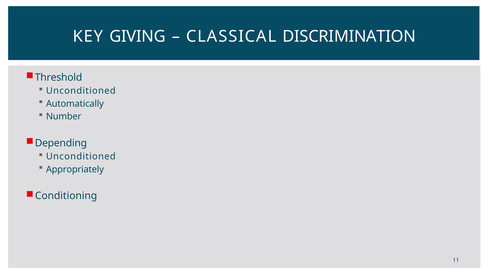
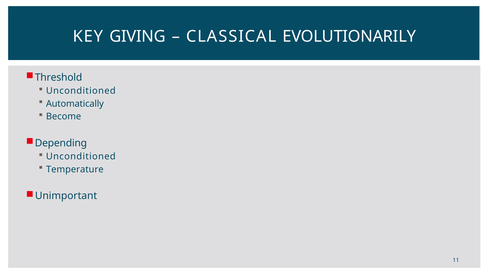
DISCRIMINATION: DISCRIMINATION -> EVOLUTIONARILY (349, 37)
Number: Number -> Become (64, 117)
Appropriately: Appropriately -> Temperature (75, 169)
Conditioning: Conditioning -> Unimportant (66, 196)
